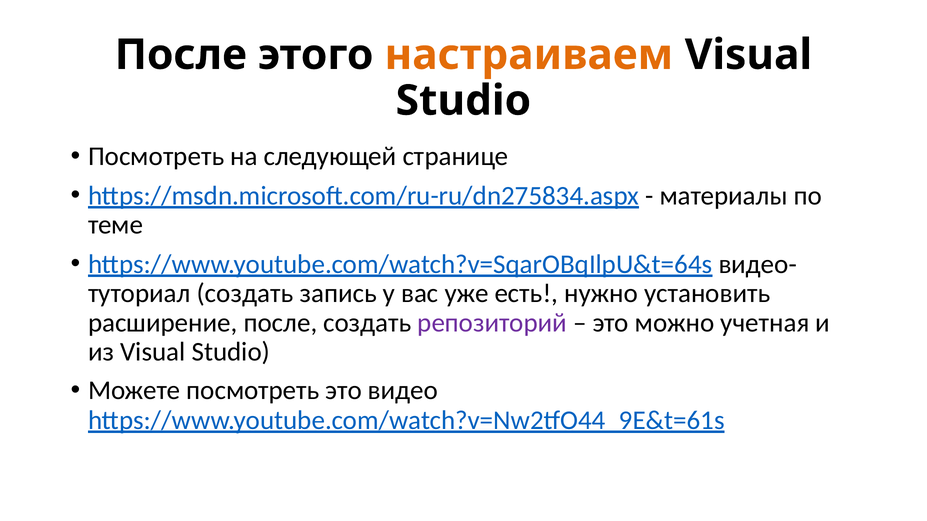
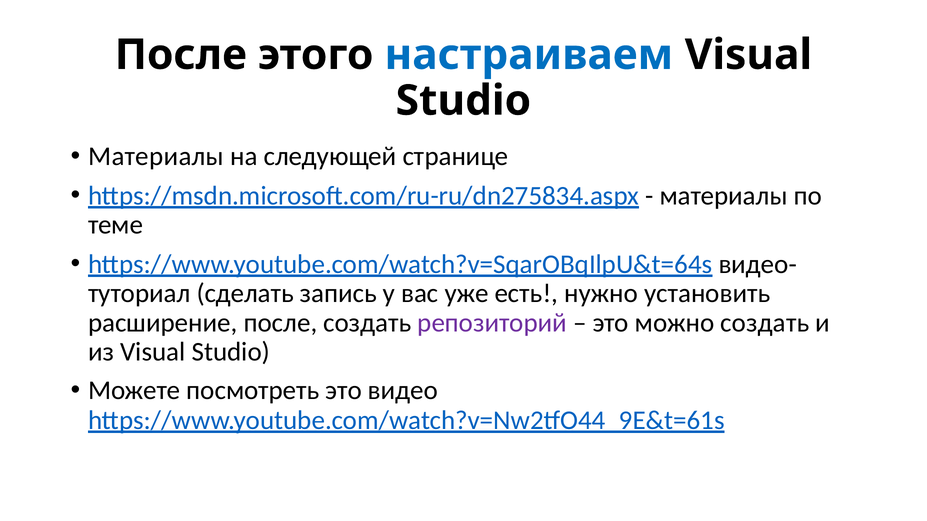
настраиваем colour: orange -> blue (529, 55)
Посмотреть: Посмотреть -> Материалы (156, 157)
создать: создать -> сделать (245, 294)
можно учетная: учетная -> создать (765, 323)
